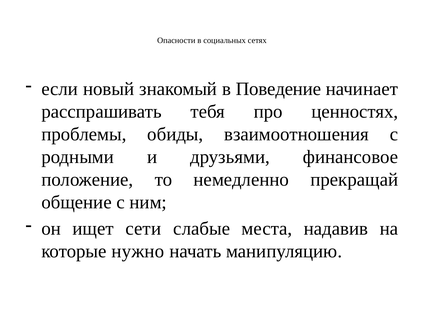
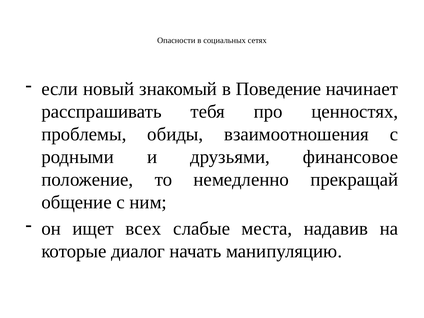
сети: сети -> всех (143, 229)
нужно: нужно -> диалог (138, 251)
